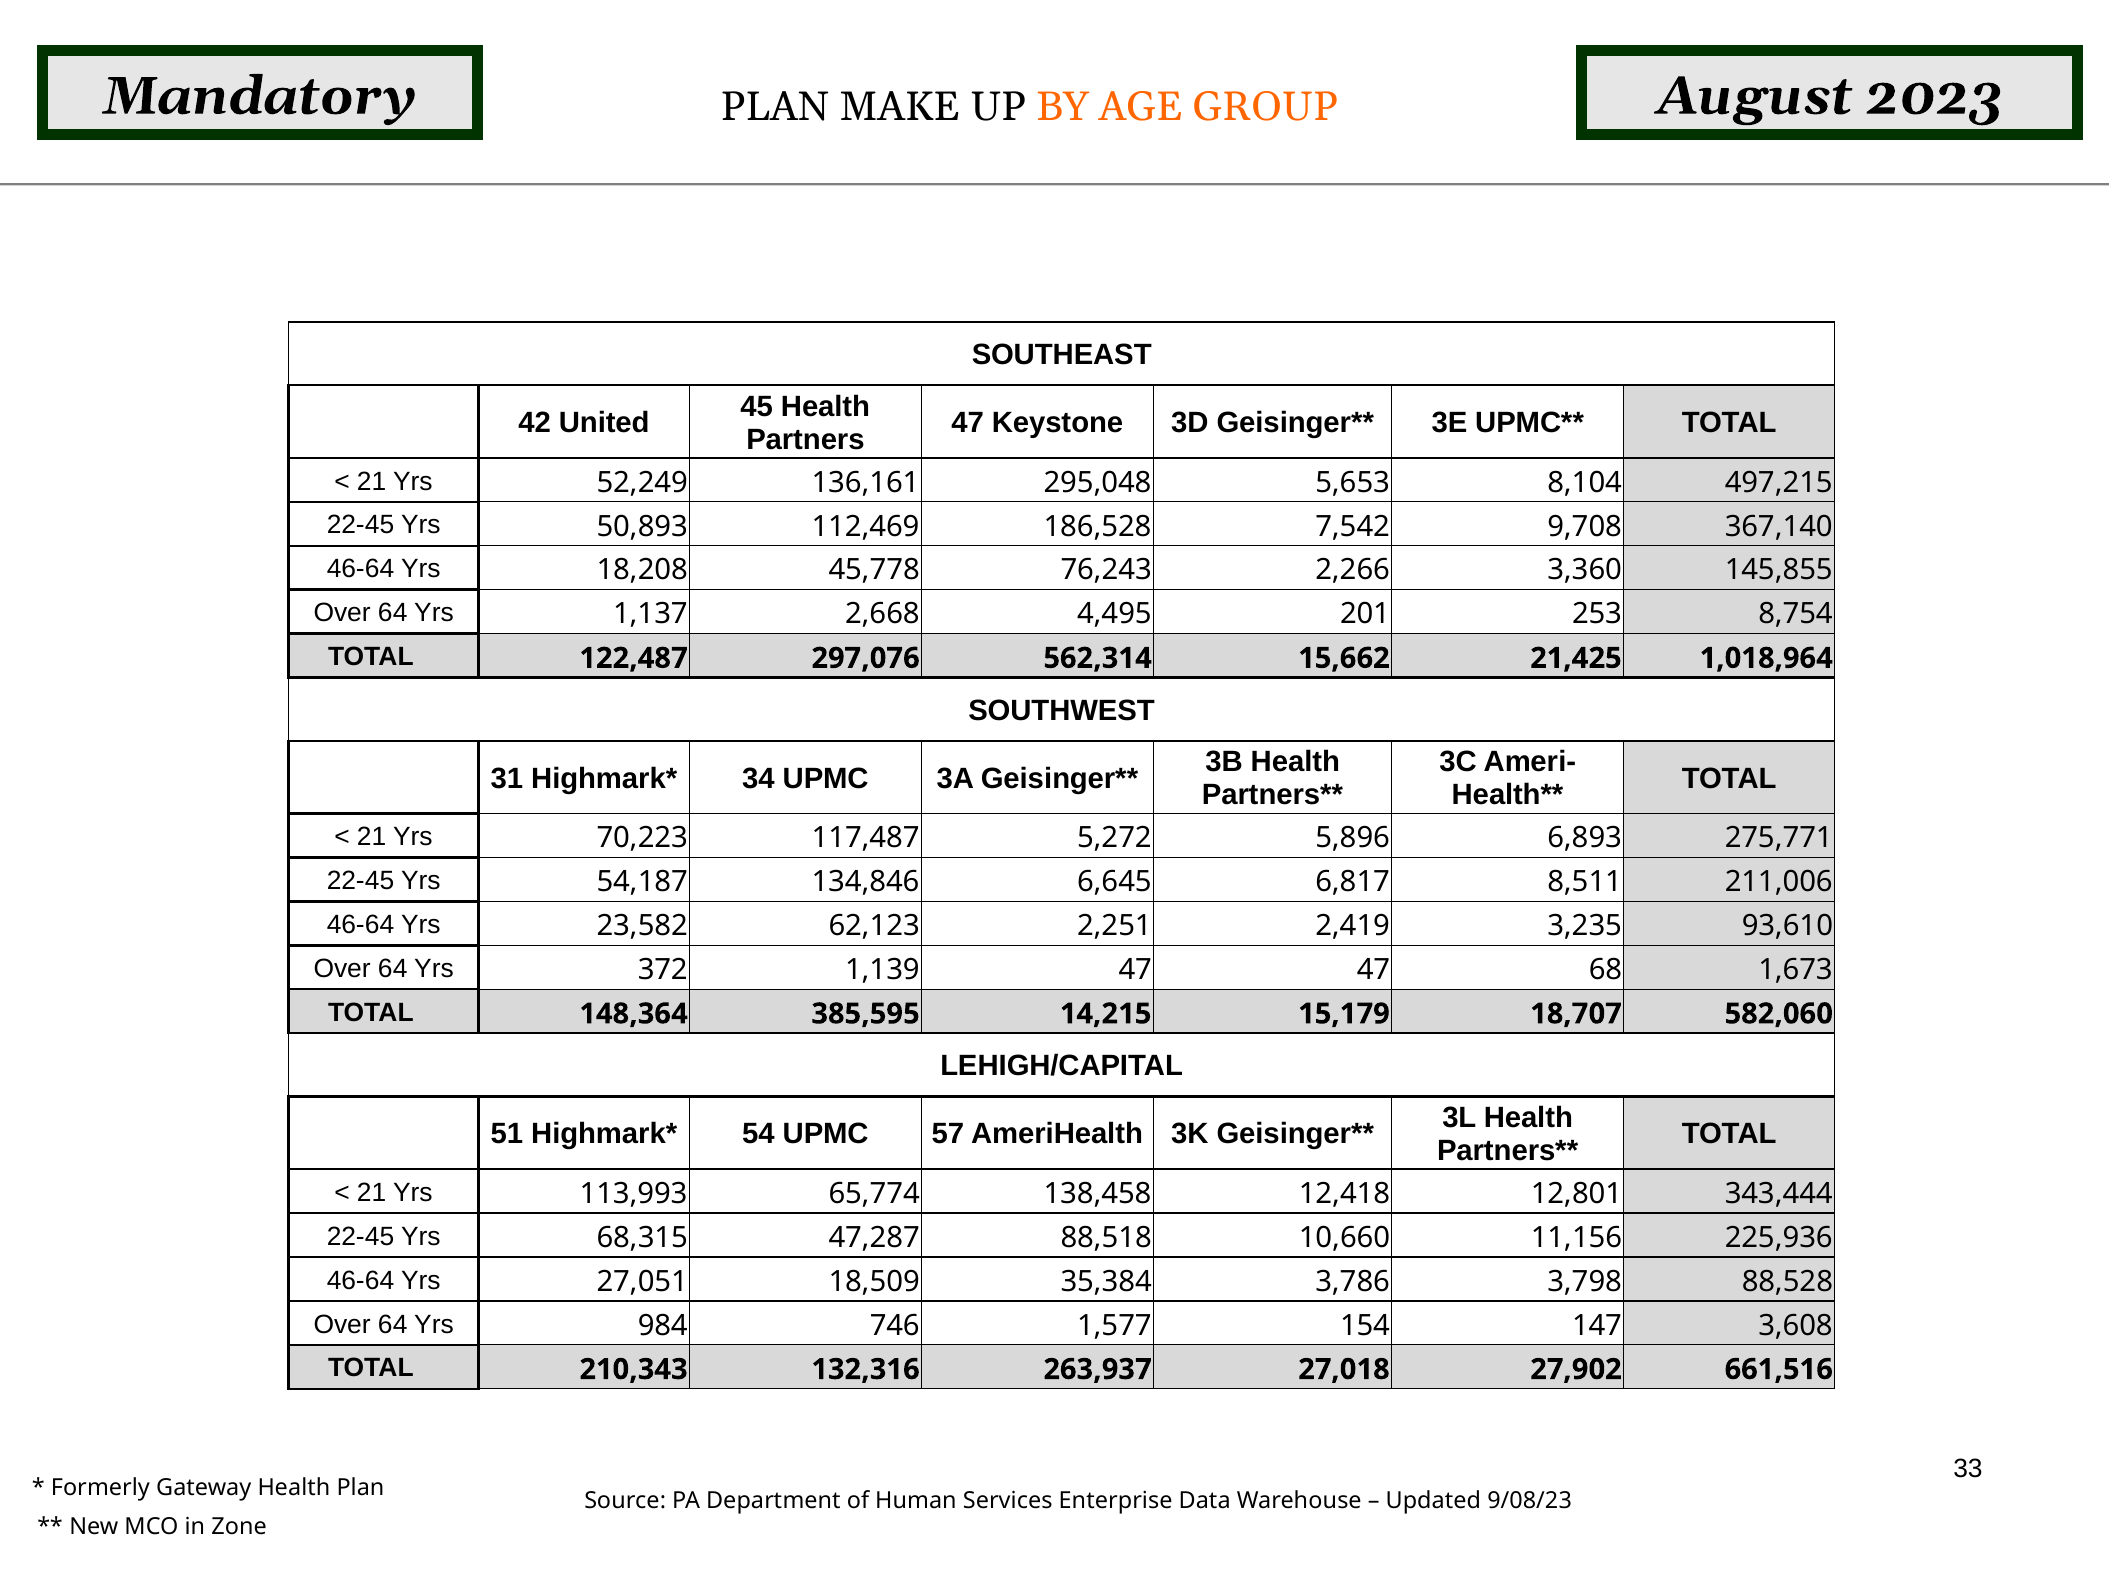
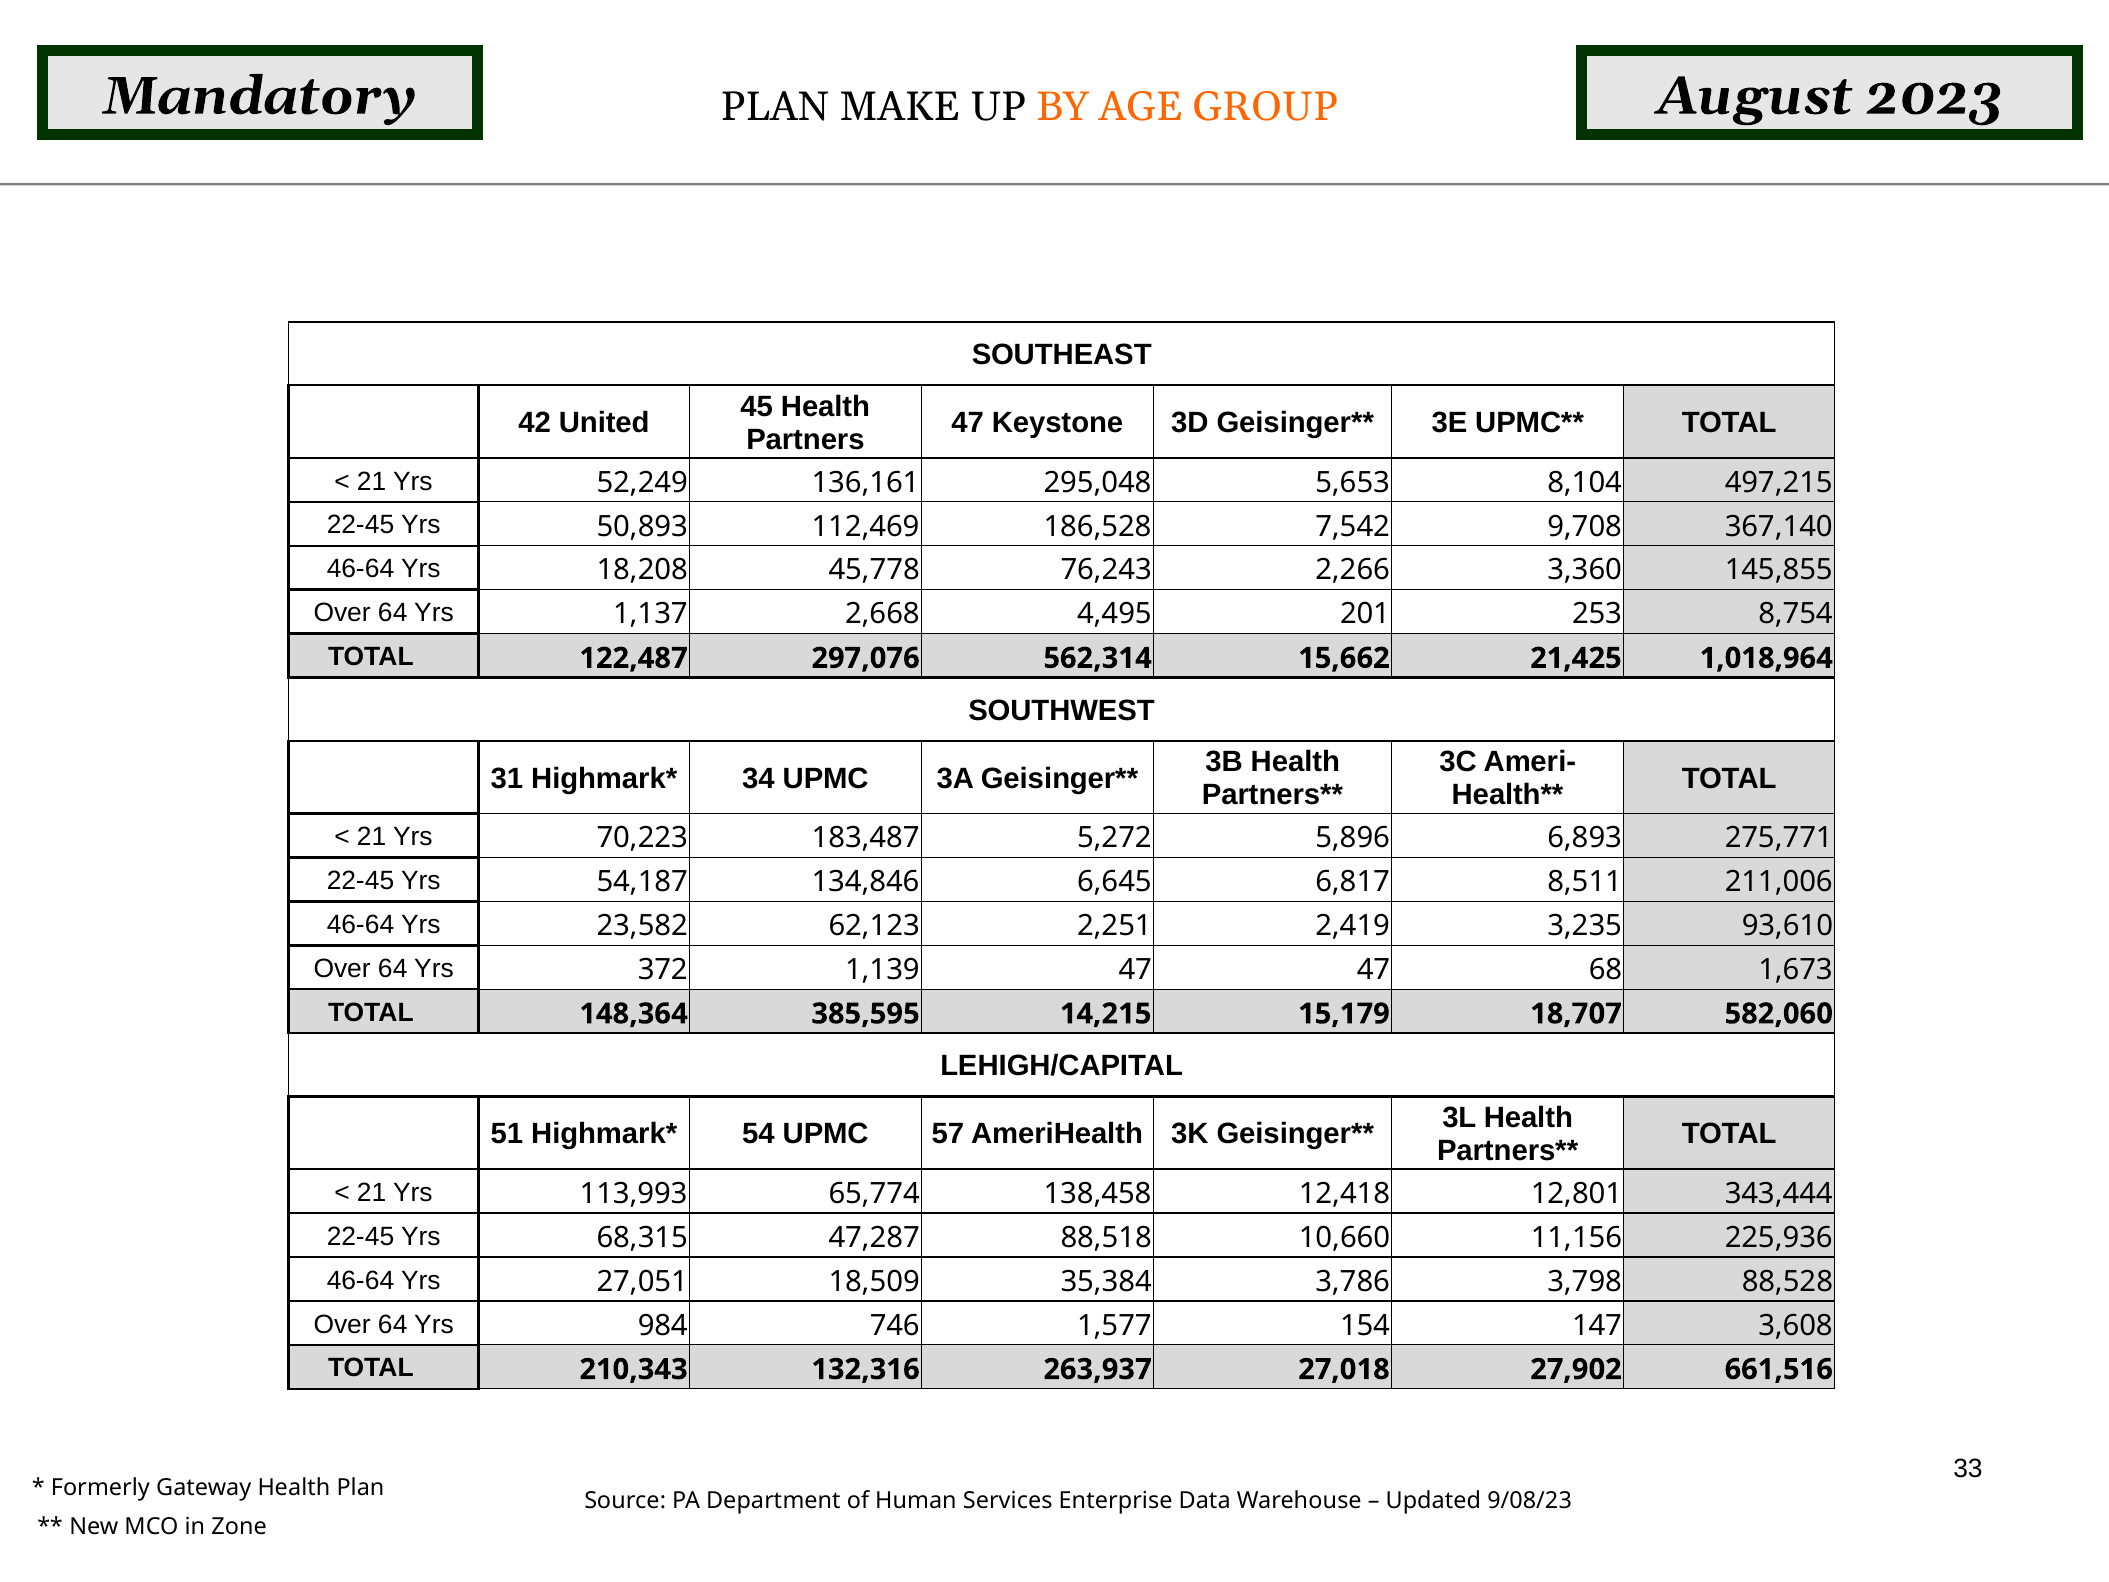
117,487: 117,487 -> 183,487 (866, 838)
